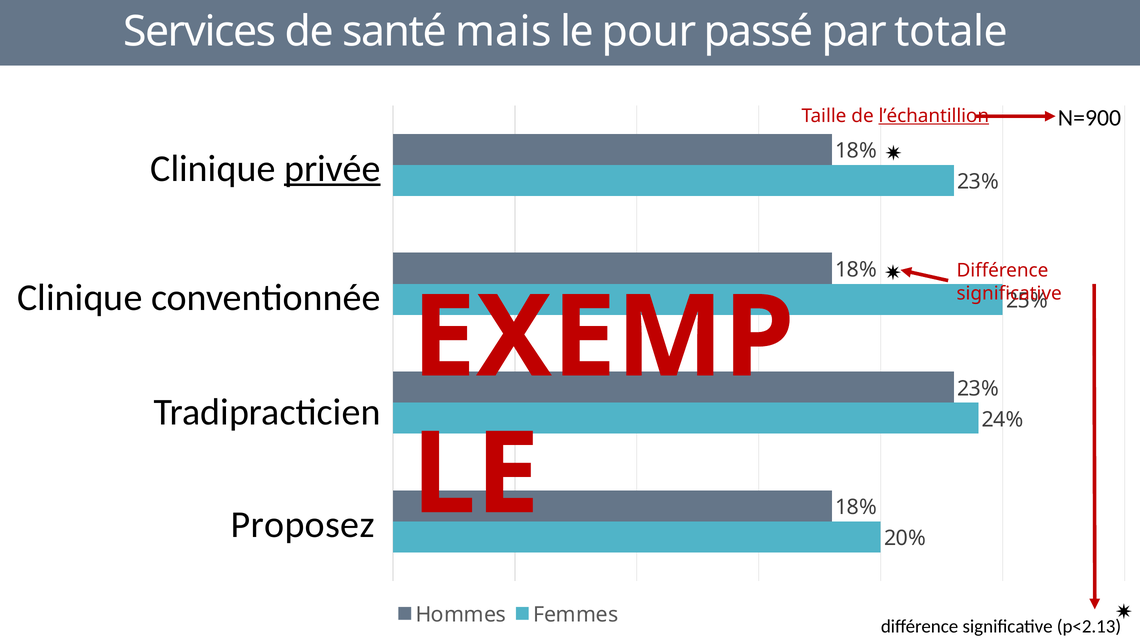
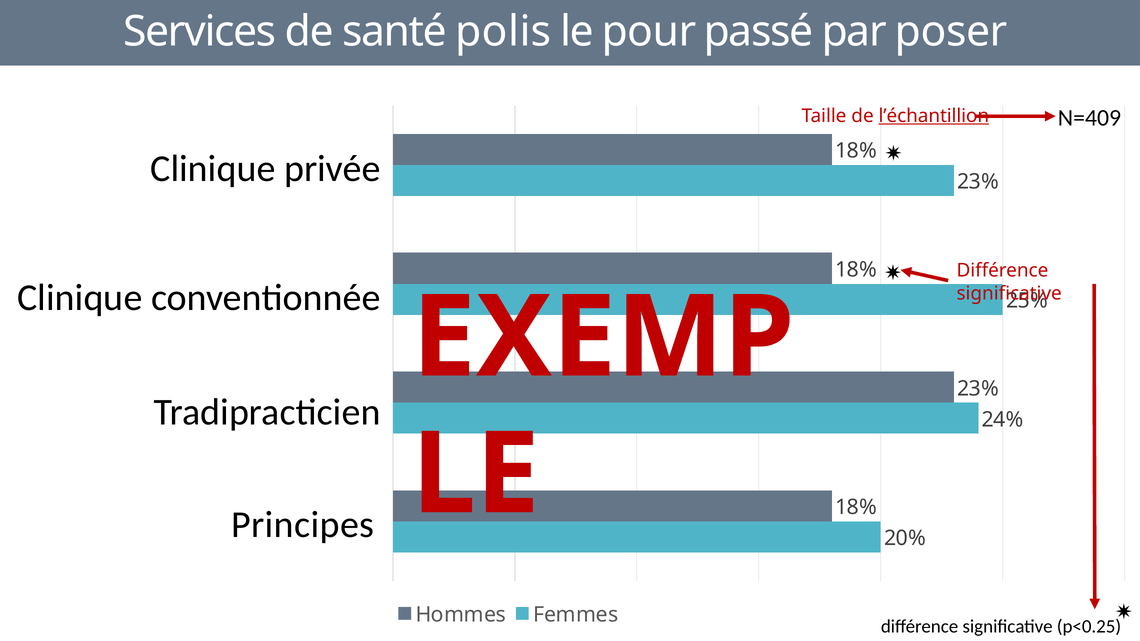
mais: mais -> polis (503, 32)
totale: totale -> poser (951, 32)
N=900: N=900 -> N=409 (1089, 118)
privée underline: present -> none (332, 169)
Proposez: Proposez -> Principes (303, 525)
p<2.13: p<2.13 -> p<0.25 (1089, 627)
